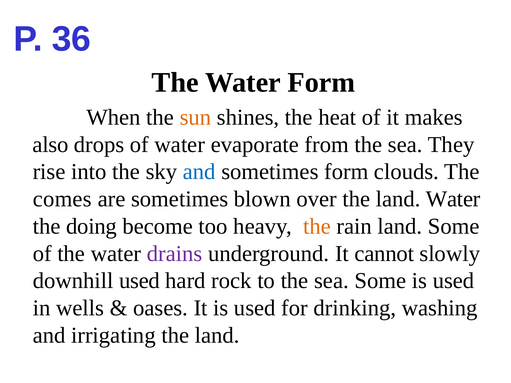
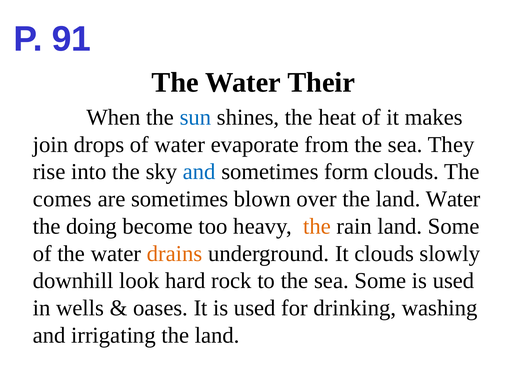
36: 36 -> 91 (71, 39)
Water Form: Form -> Their (321, 83)
sun colour: orange -> blue (195, 117)
also: also -> join (50, 145)
drains colour: purple -> orange (175, 254)
It cannot: cannot -> clouds (384, 254)
downhill used: used -> look (139, 281)
